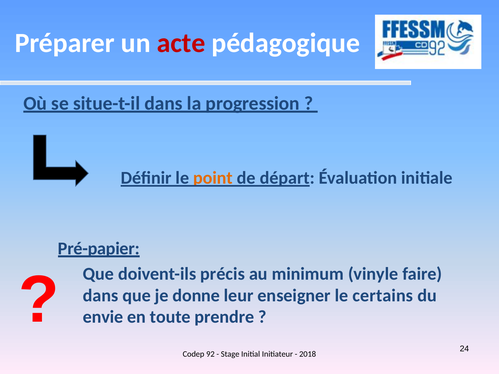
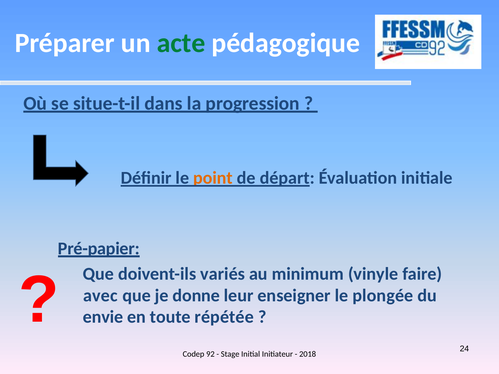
acte colour: red -> green (181, 43)
précis: précis -> variés (223, 274)
dans: dans -> avec (100, 296)
certains: certains -> plongée (383, 296)
prendre: prendre -> répétée (224, 317)
